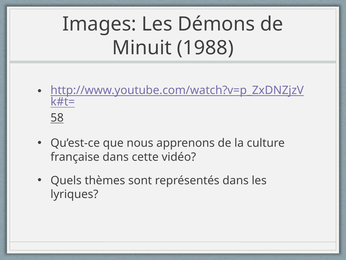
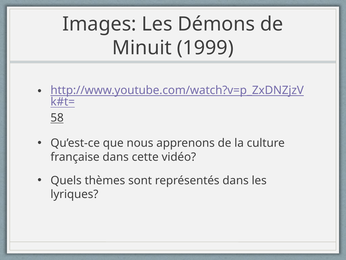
1988: 1988 -> 1999 (205, 48)
